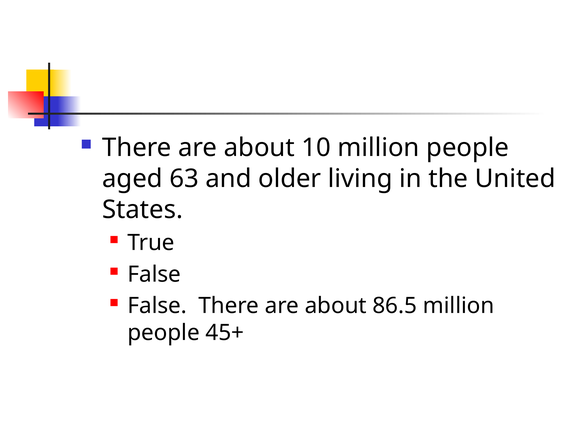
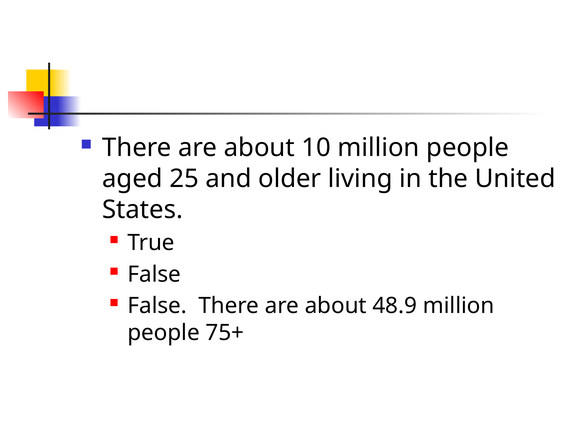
63: 63 -> 25 (184, 178)
86.5: 86.5 -> 48.9 (395, 305)
45+: 45+ -> 75+ (225, 332)
